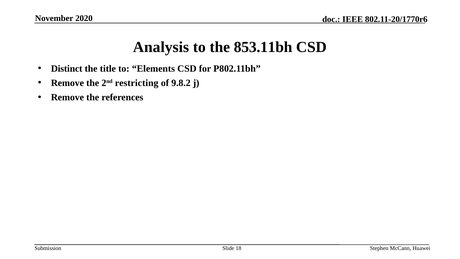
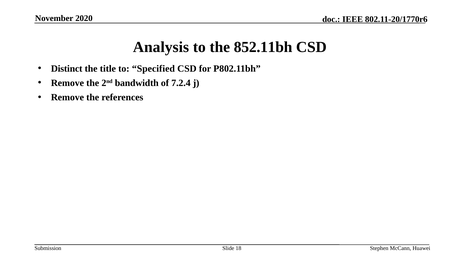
853.11bh: 853.11bh -> 852.11bh (263, 47)
Elements: Elements -> Specified (153, 69)
restricting: restricting -> bandwidth (137, 83)
9.8.2: 9.8.2 -> 7.2.4 (181, 83)
